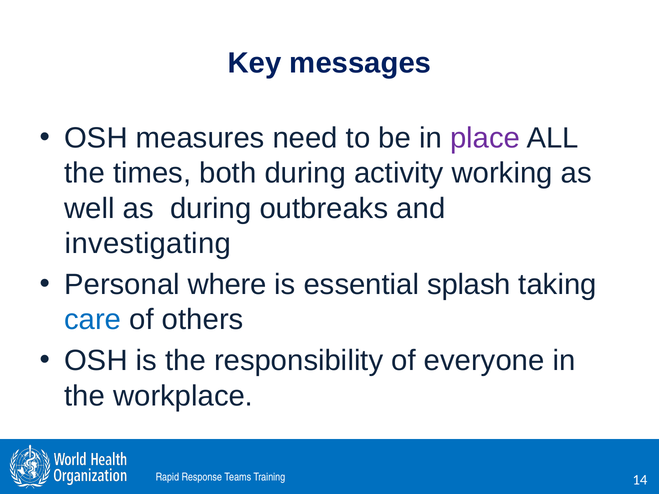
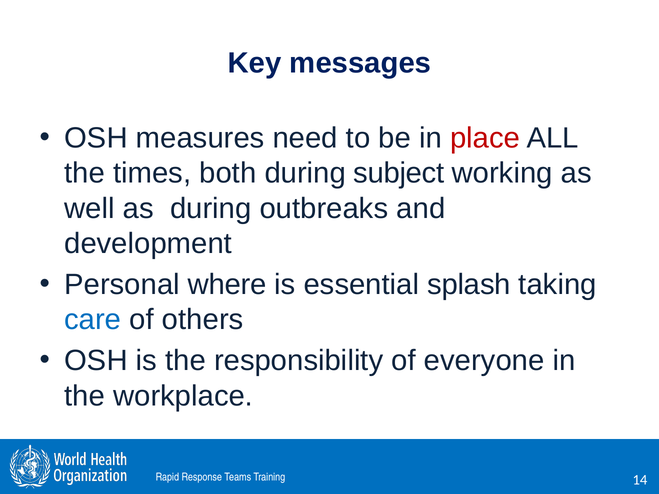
place colour: purple -> red (485, 138)
activity: activity -> subject (399, 173)
investigating: investigating -> development (148, 244)
